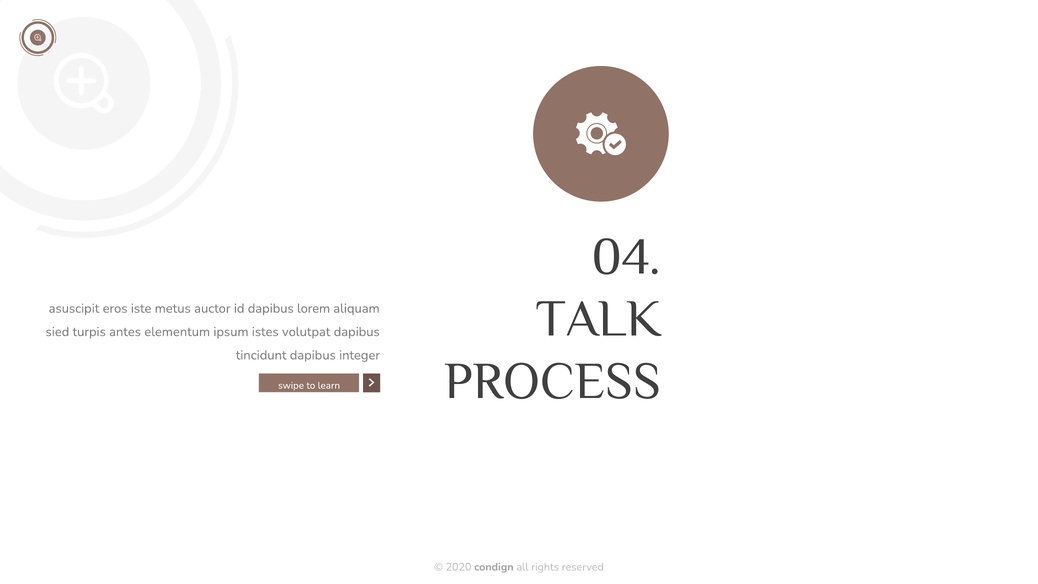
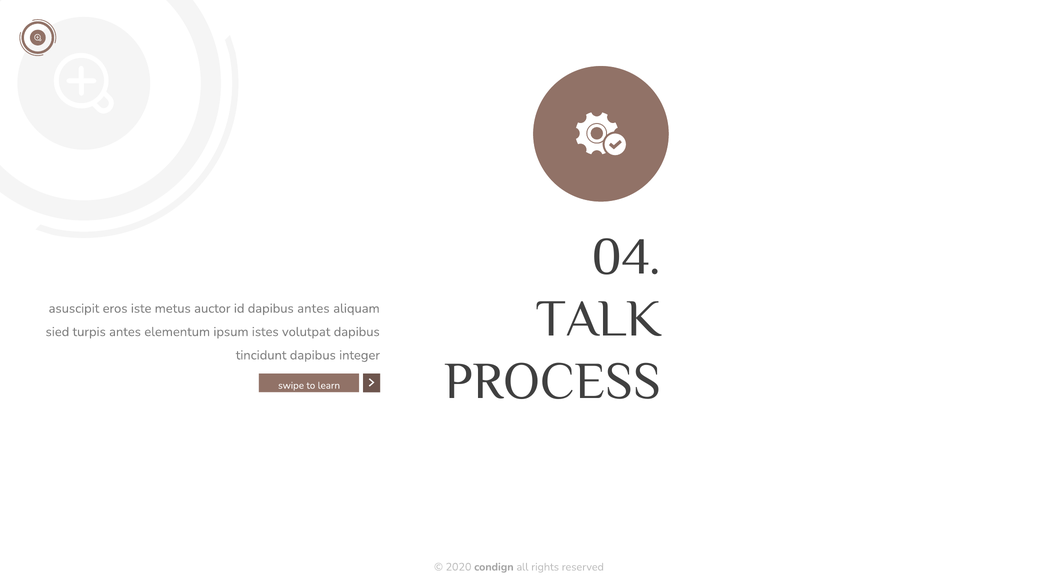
dapibus lorem: lorem -> antes (313, 308)
